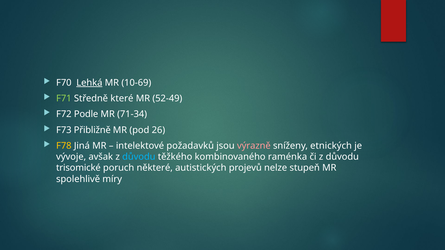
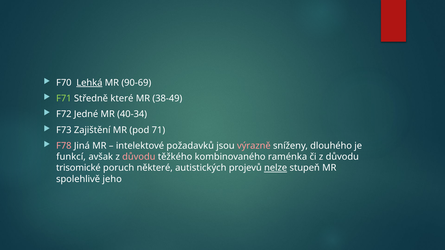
10-69: 10-69 -> 90-69 (136, 83)
52-49: 52-49 -> 38-49 (167, 99)
Podle: Podle -> Jedné (86, 114)
71-34: 71-34 -> 40-34 (132, 114)
Přibližně: Přibližně -> Zajištění (92, 130)
26: 26 -> 71 (158, 130)
F78 colour: yellow -> pink (64, 146)
etnických: etnických -> dlouhého (331, 146)
vývoje: vývoje -> funkcí (71, 157)
důvodu colour: light blue -> pink (139, 157)
nelze underline: none -> present (276, 168)
míry: míry -> jeho (112, 179)
